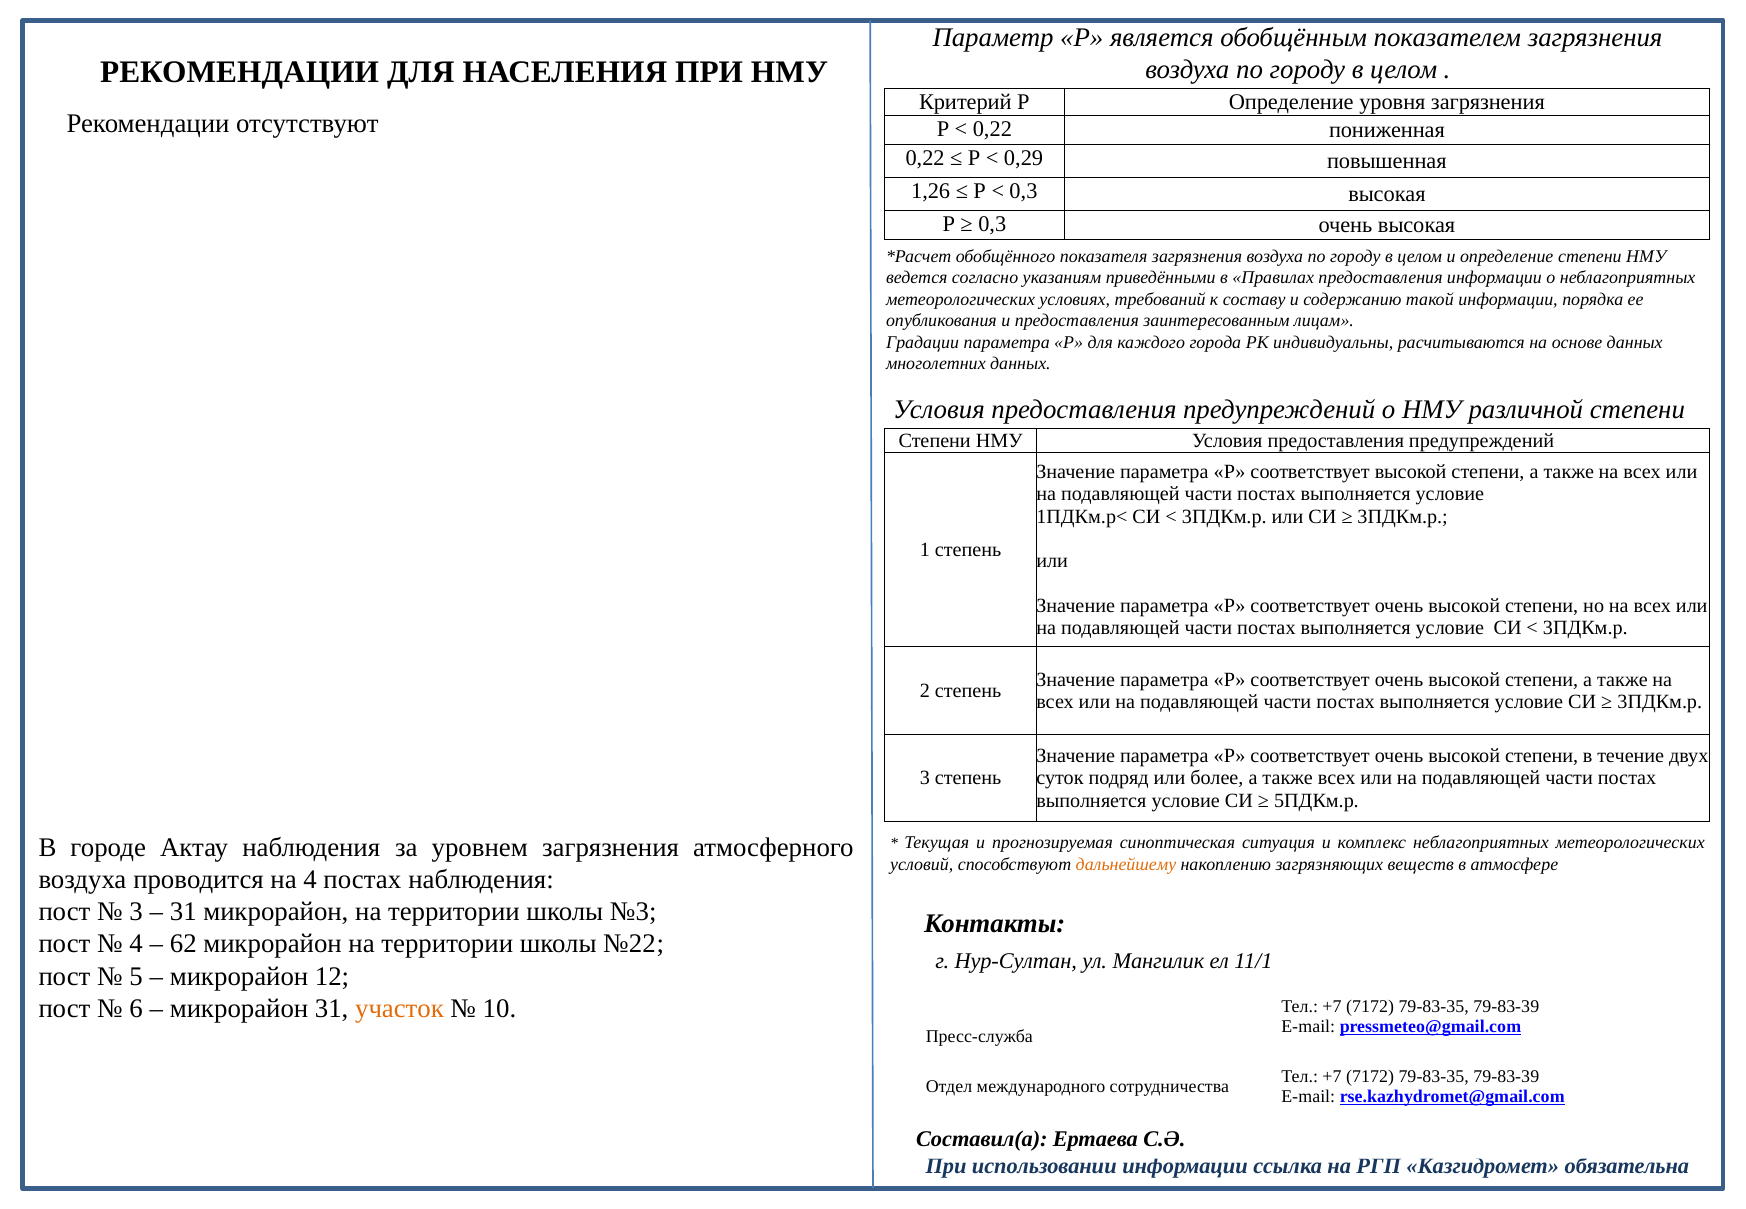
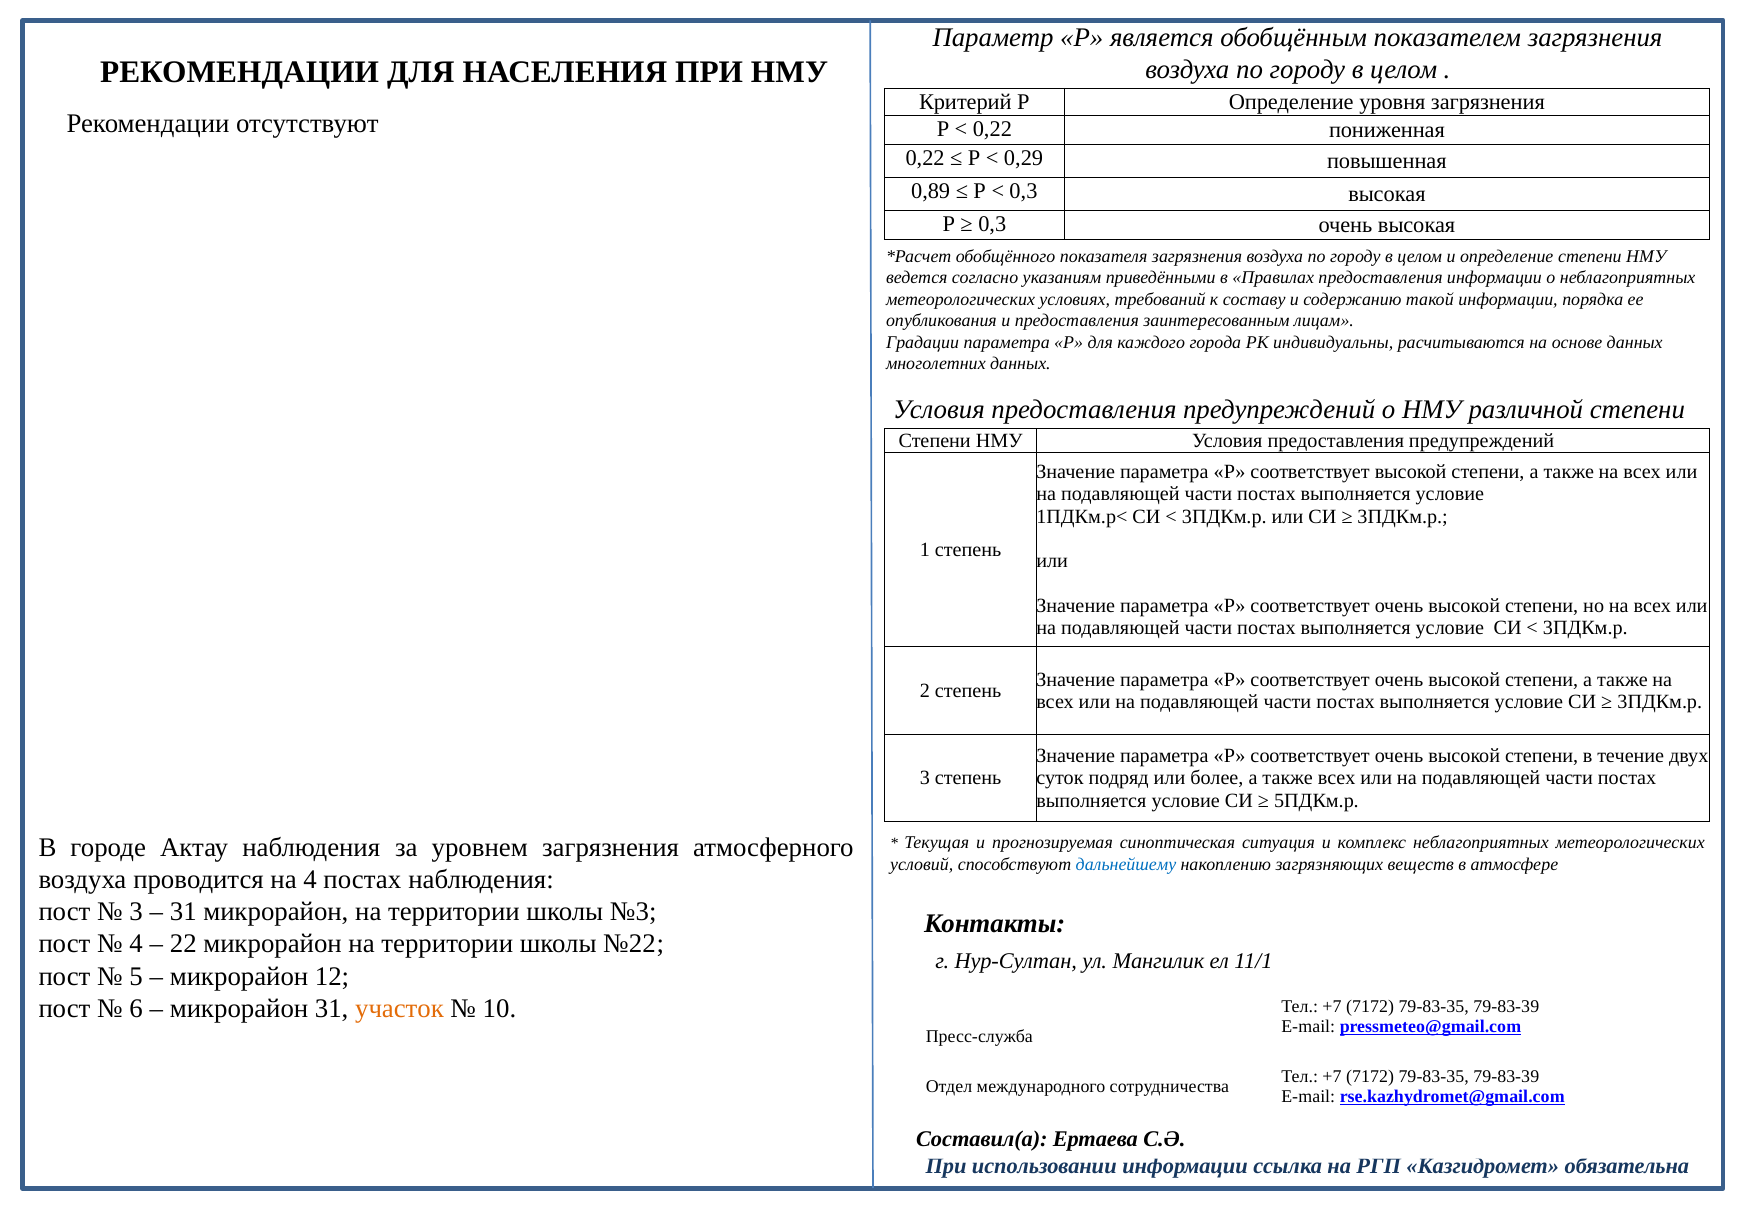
1,26: 1,26 -> 0,89 (931, 191)
дальнейшему colour: orange -> blue (1126, 864)
62: 62 -> 22 (183, 944)
